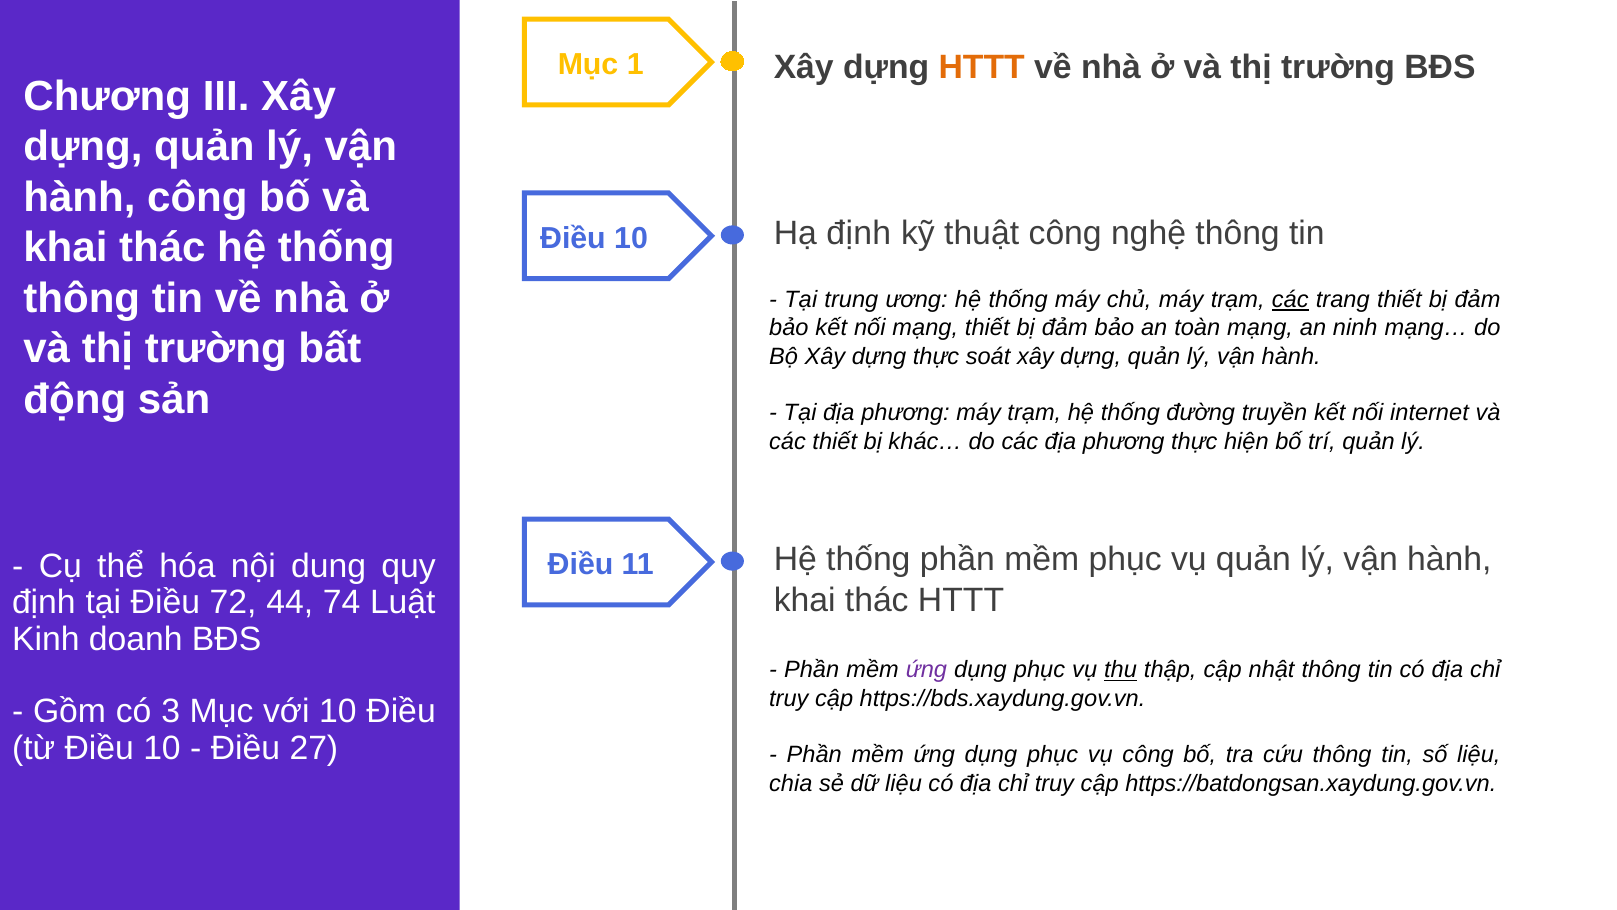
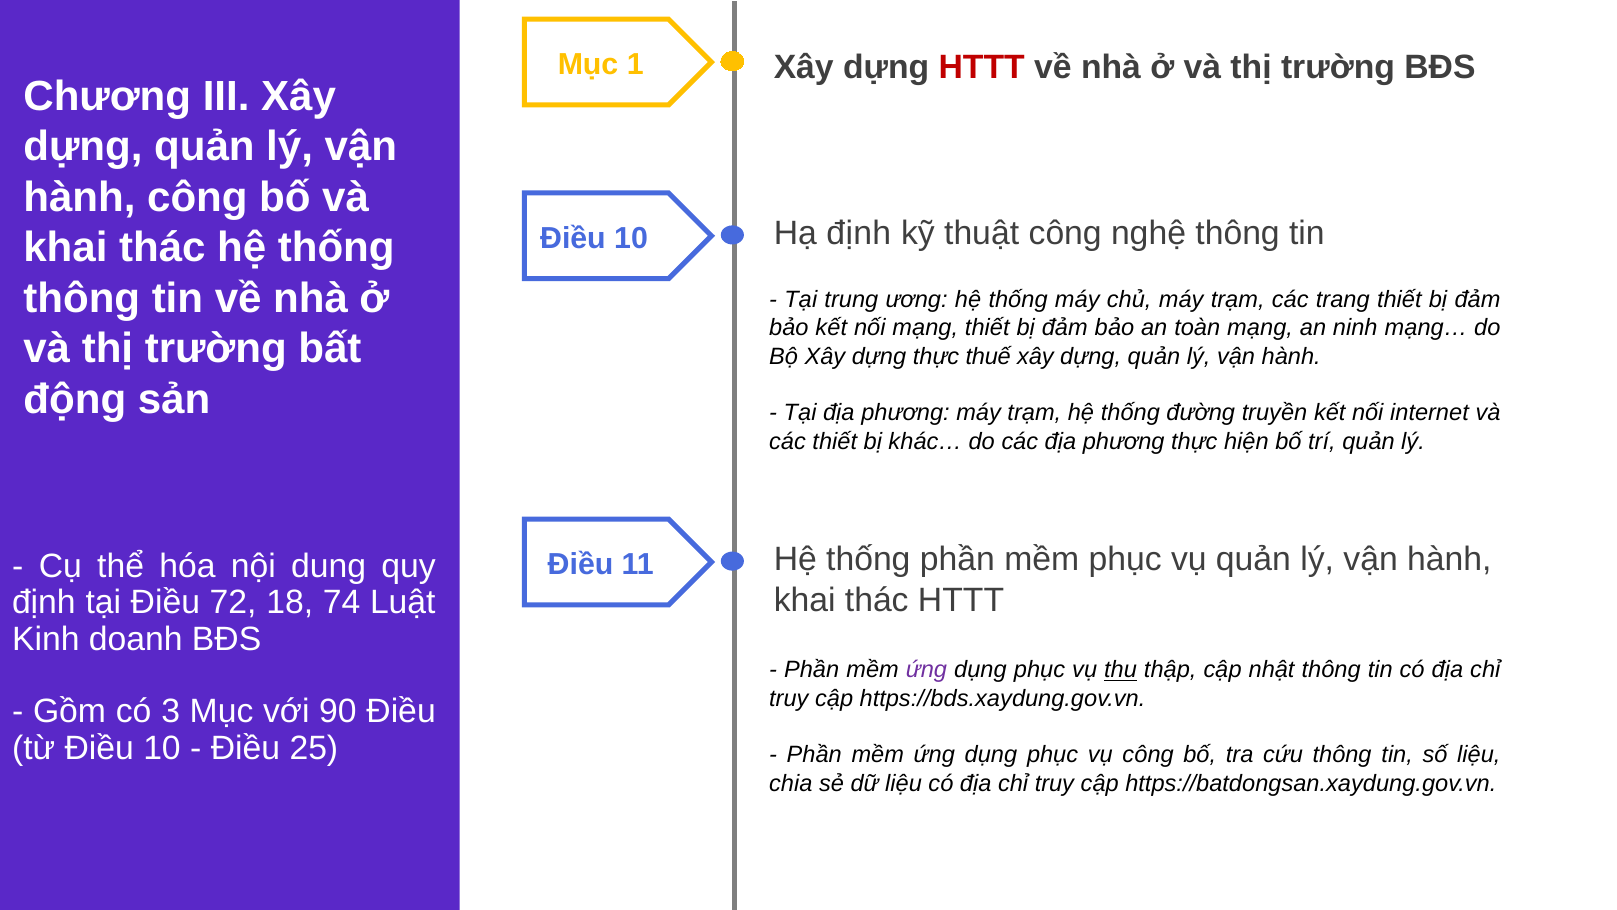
HTTT colour: orange -> red (982, 67)
các underline: present -> none (1290, 300)
soát: soát -> thuế (988, 356)
44: 44 -> 18 (290, 602)
với 10: 10 -> 90 (338, 712)
27: 27 -> 25 (314, 748)
